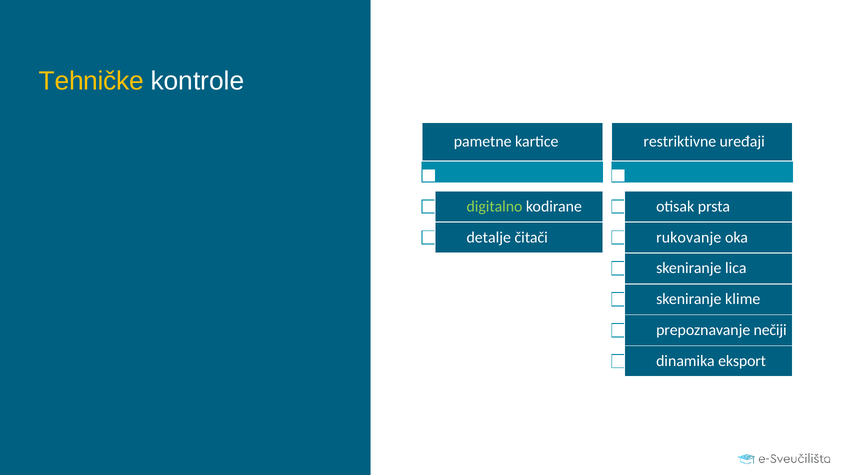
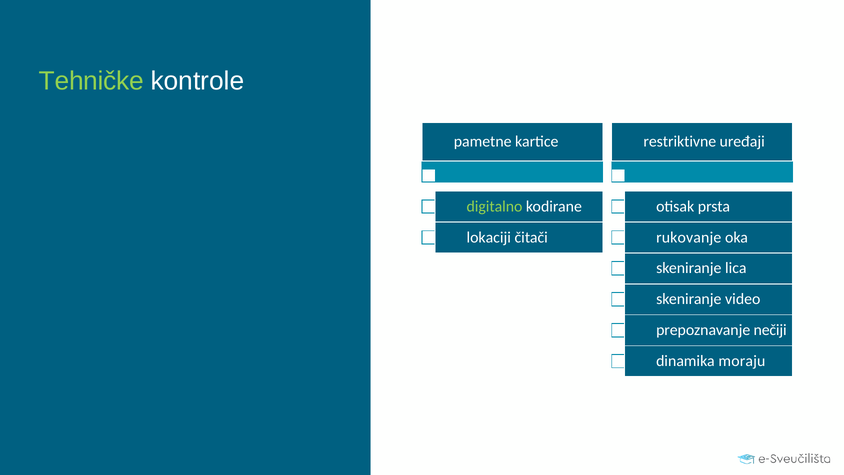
Tehničke colour: yellow -> light green (91, 81)
detalje: detalje -> lokaciji (489, 237)
klime: klime -> video (743, 299)
eksport: eksport -> moraju (742, 361)
